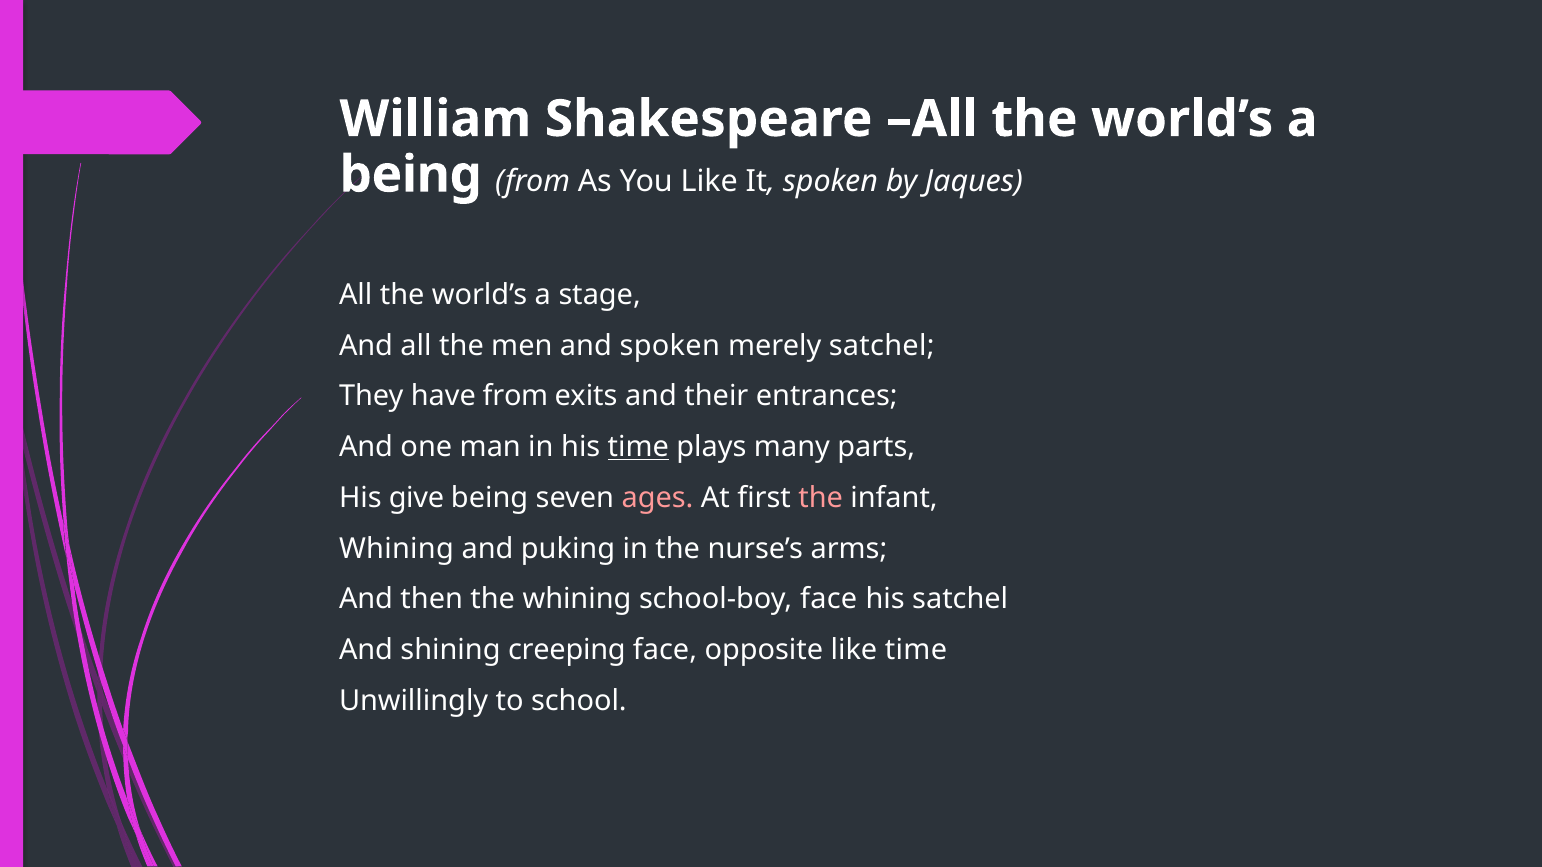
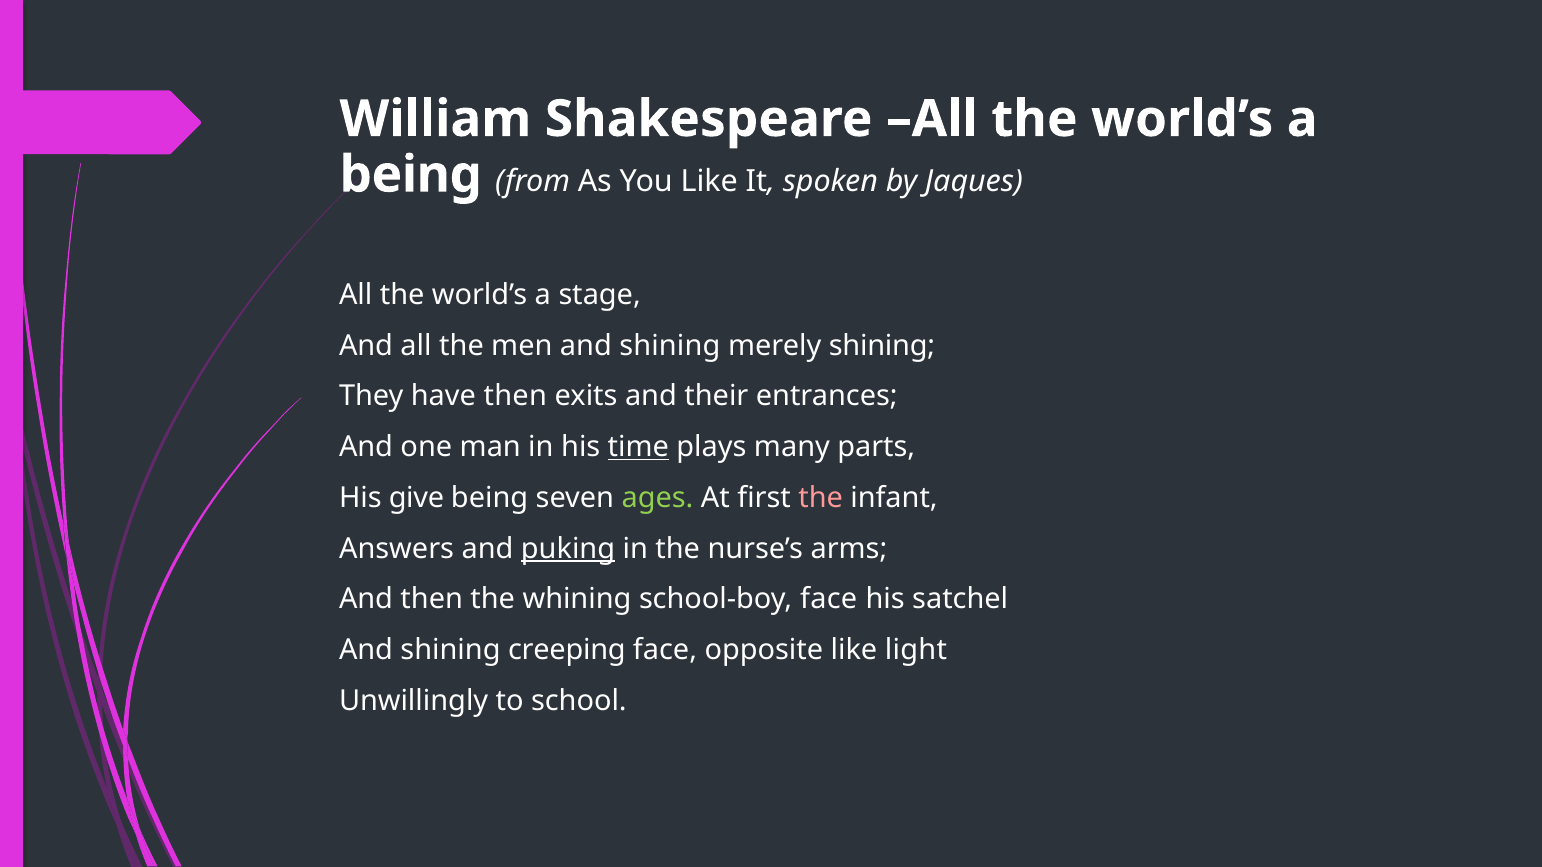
men and spoken: spoken -> shining (670, 346)
merely satchel: satchel -> shining (882, 346)
have from: from -> then (515, 397)
ages colour: pink -> light green (658, 498)
Whining: Whining -> Answers (397, 549)
puking underline: none -> present (568, 549)
like time: time -> light (916, 650)
